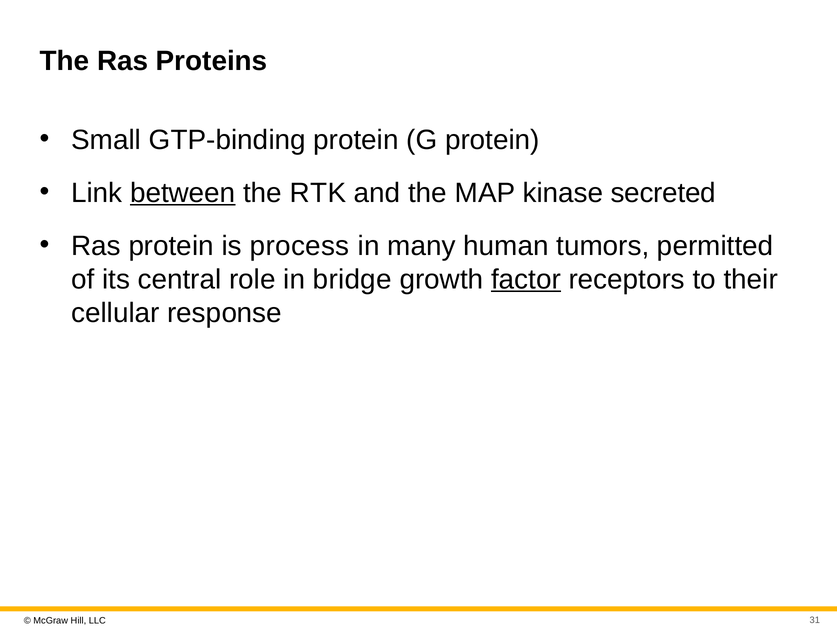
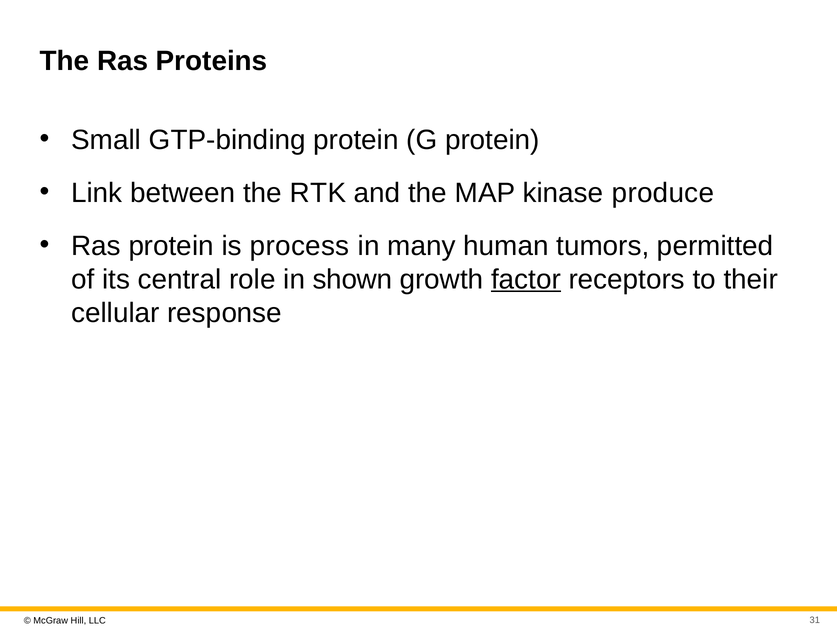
between underline: present -> none (183, 193)
secreted: secreted -> produce (663, 193)
bridge: bridge -> shown (353, 279)
